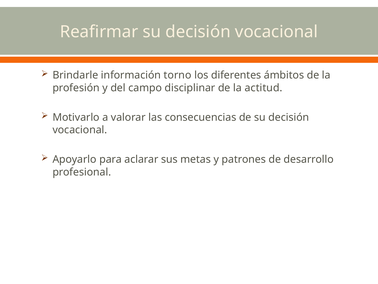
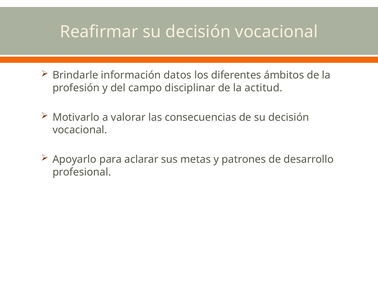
torno: torno -> datos (178, 75)
